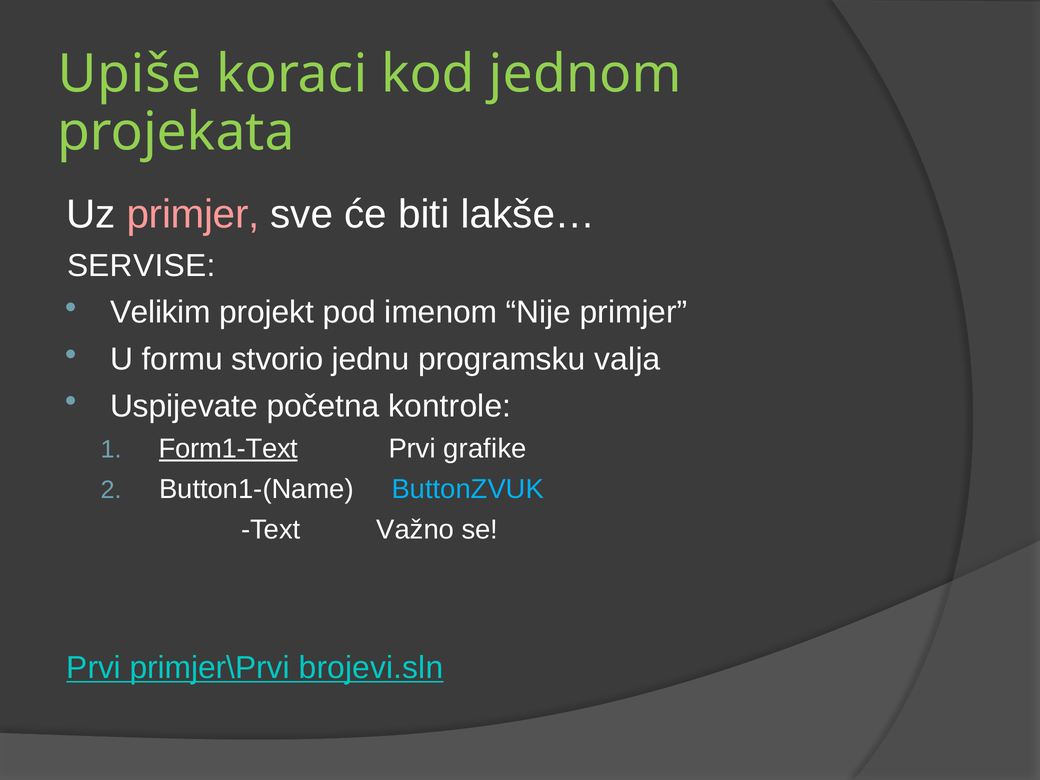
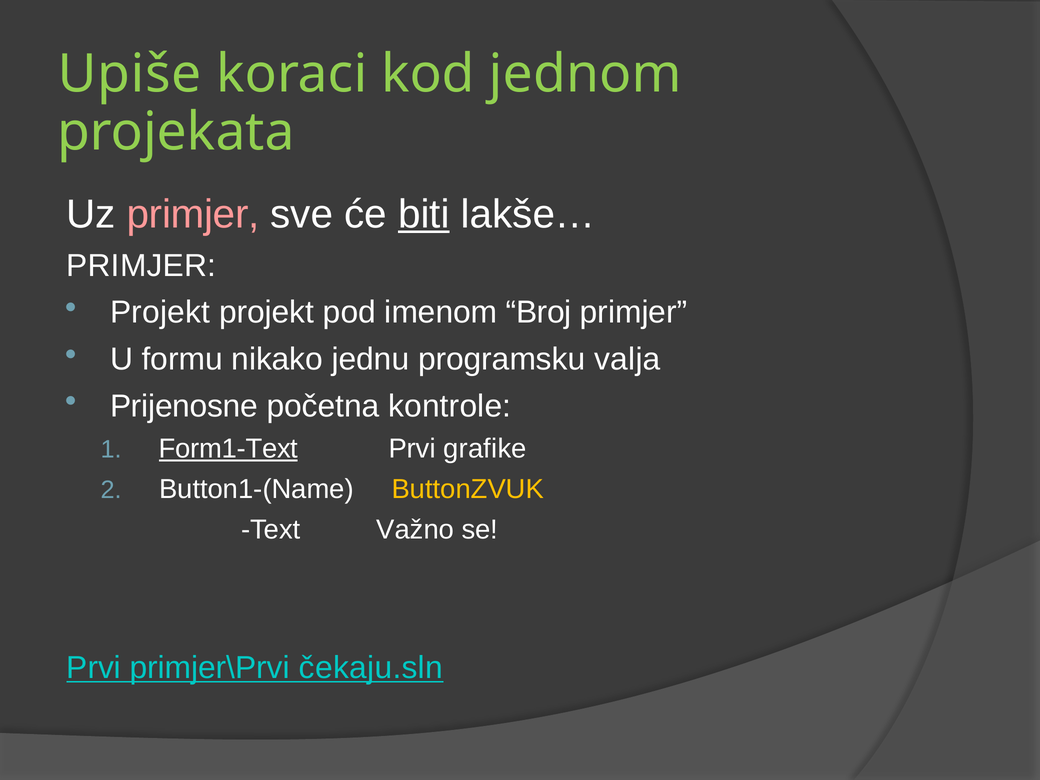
biti underline: none -> present (424, 214)
SERVISE: SERVISE -> PRIMJER (141, 266)
Velikim: Velikim -> Projekt (160, 312)
Nije: Nije -> Broj (539, 312)
stvorio: stvorio -> nikako (277, 359)
Uspijevate: Uspijevate -> Prijenosne (184, 406)
ButtonZVUK colour: light blue -> yellow (468, 489)
brojevi.sln: brojevi.sln -> čekaju.sln (371, 668)
